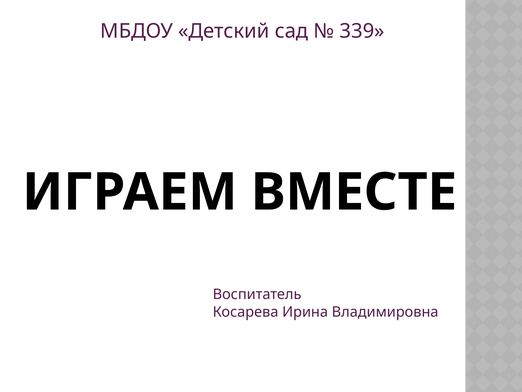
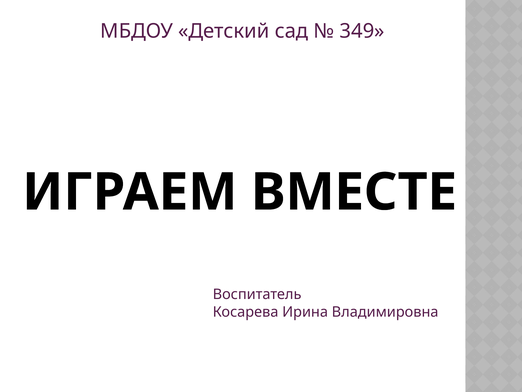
339: 339 -> 349 (362, 31)
